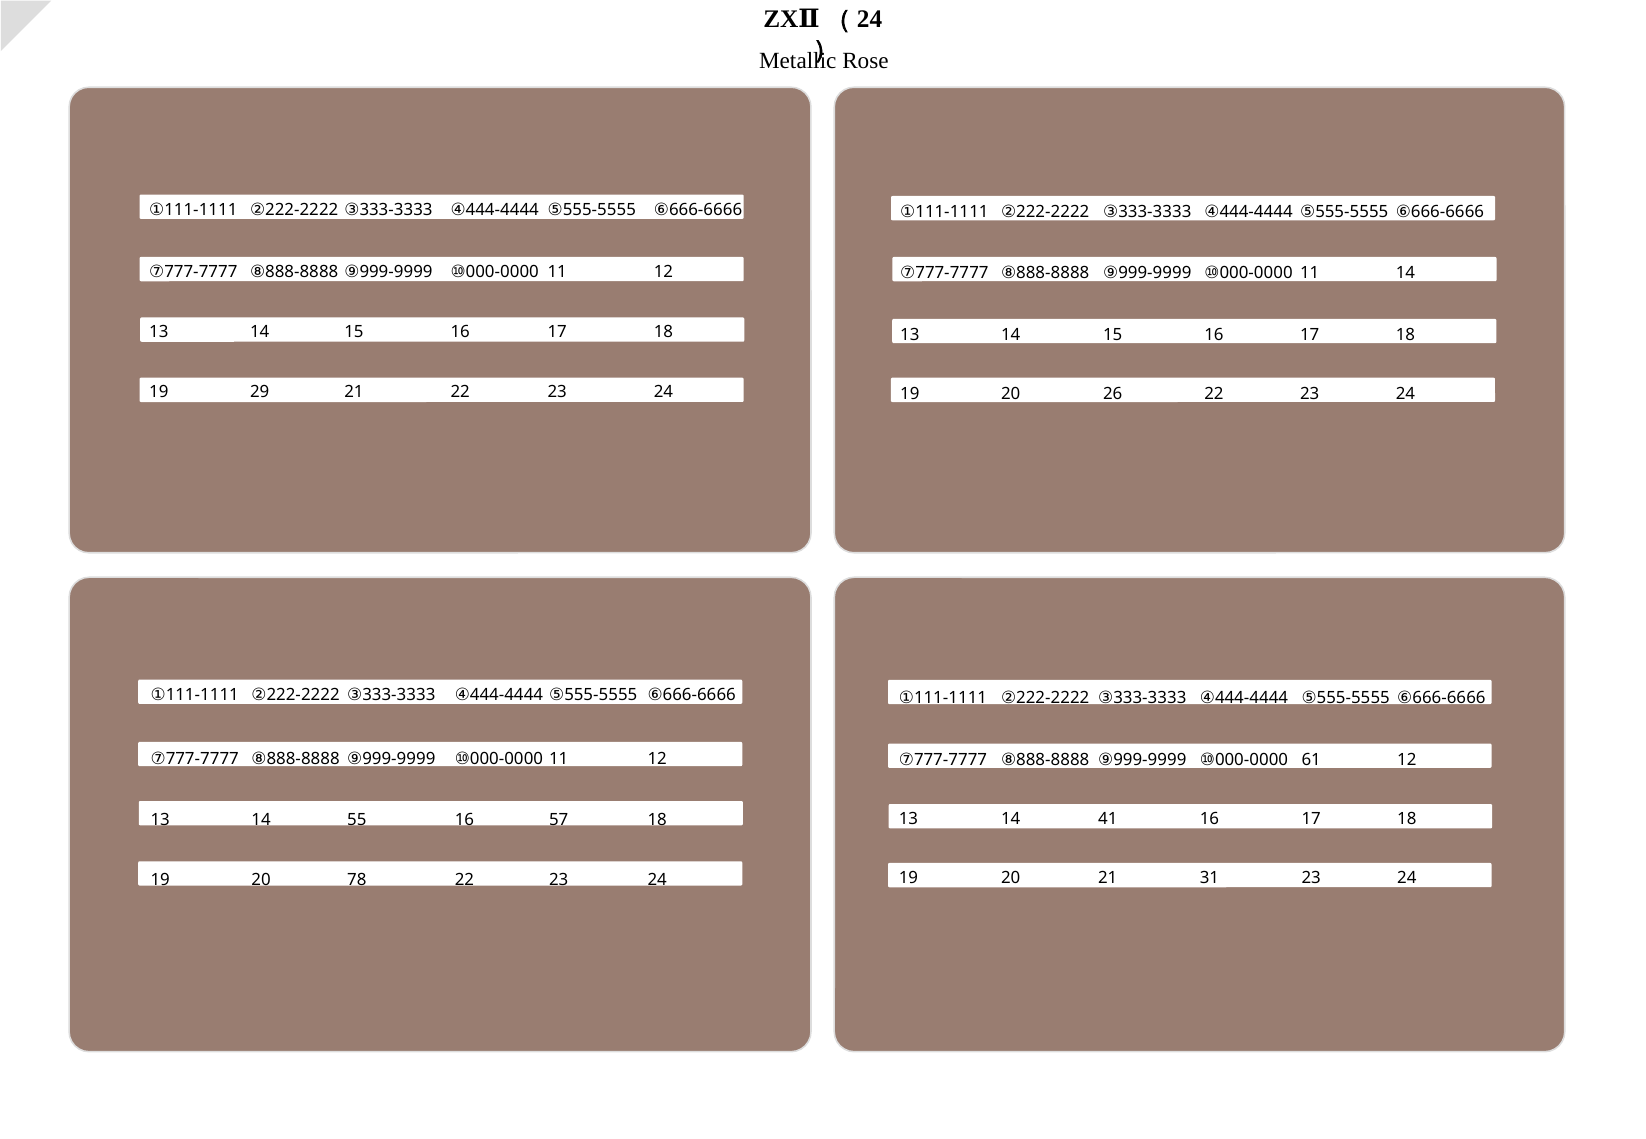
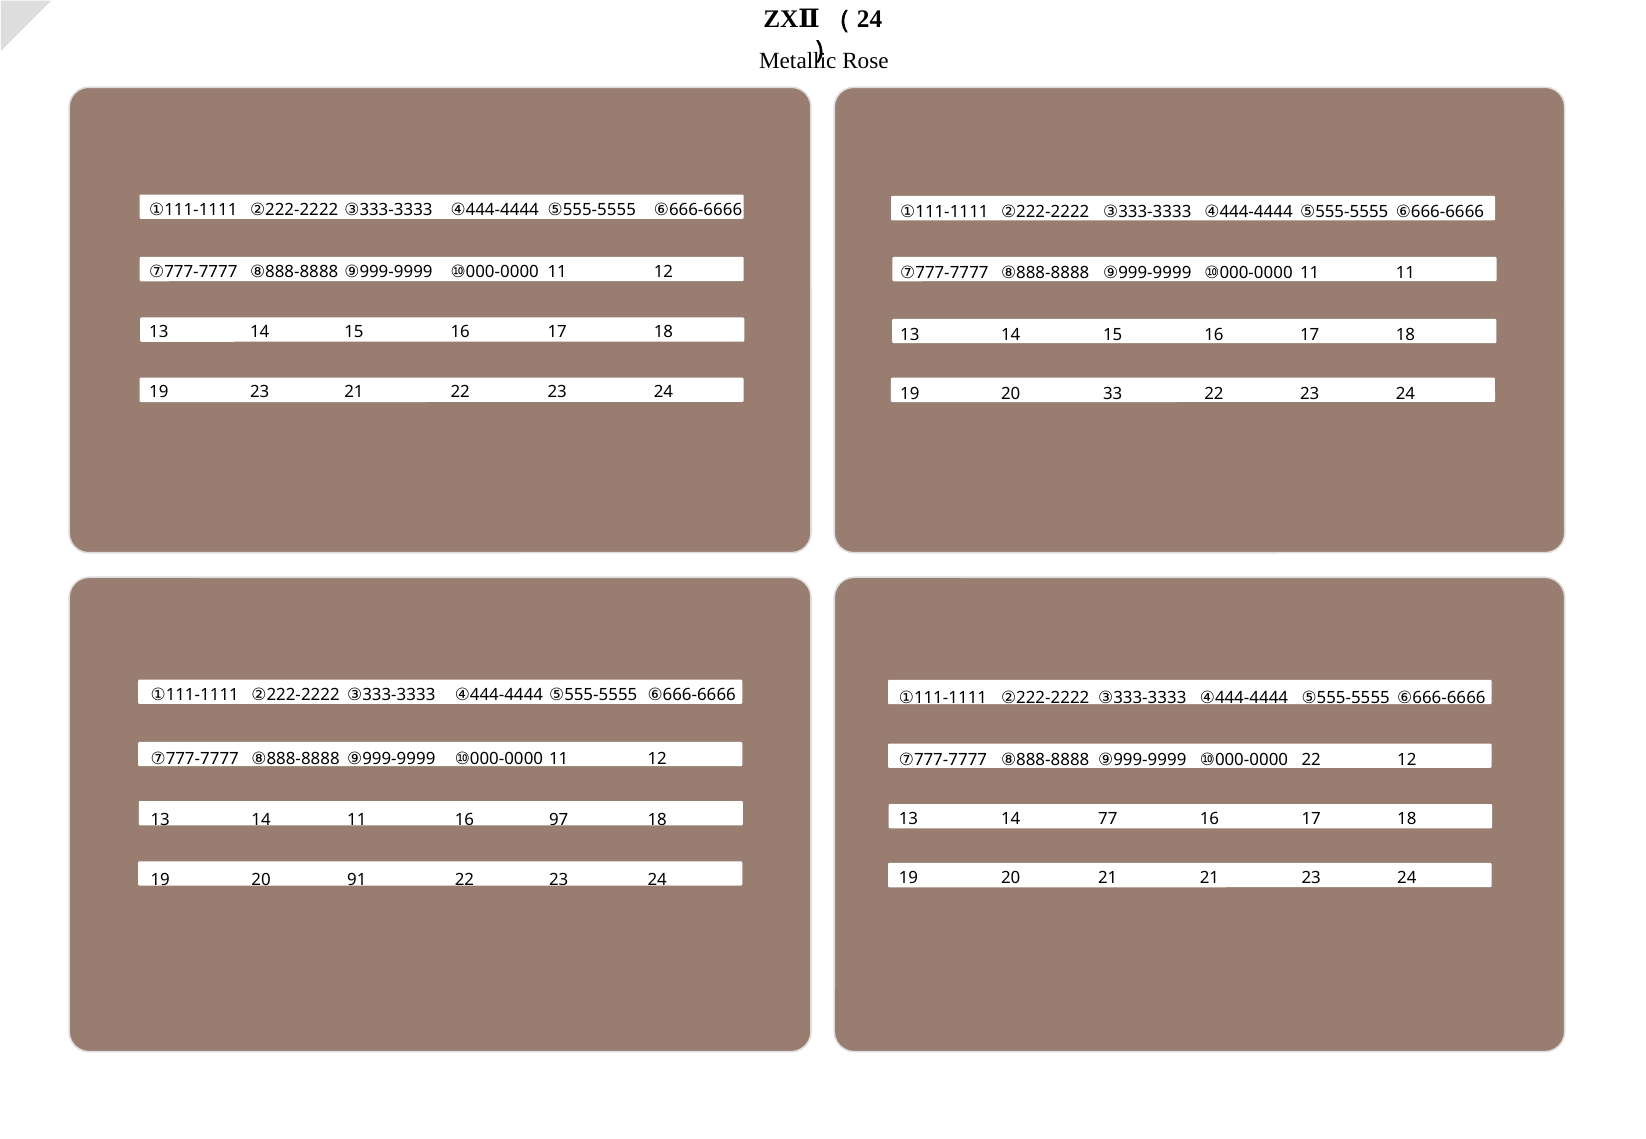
11 14: 14 -> 11 (1405, 273)
19 29: 29 -> 23 (260, 392)
26: 26 -> 33 (1113, 394)
⑩000-0000 61: 61 -> 22 (1311, 760)
41: 41 -> 77 (1108, 819)
14 55: 55 -> 11 (357, 820)
57: 57 -> 97 (559, 820)
21 31: 31 -> 21 (1209, 879)
78: 78 -> 91 (357, 880)
